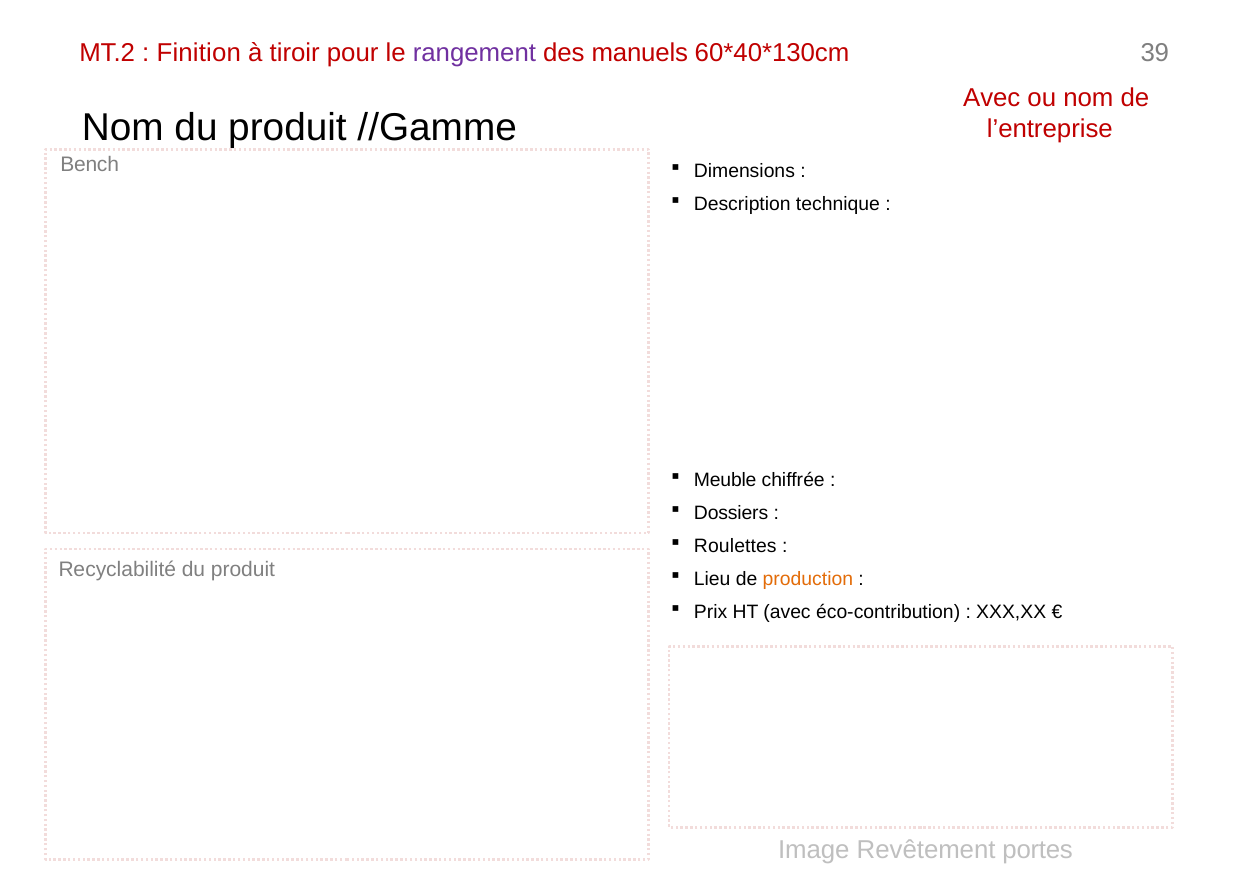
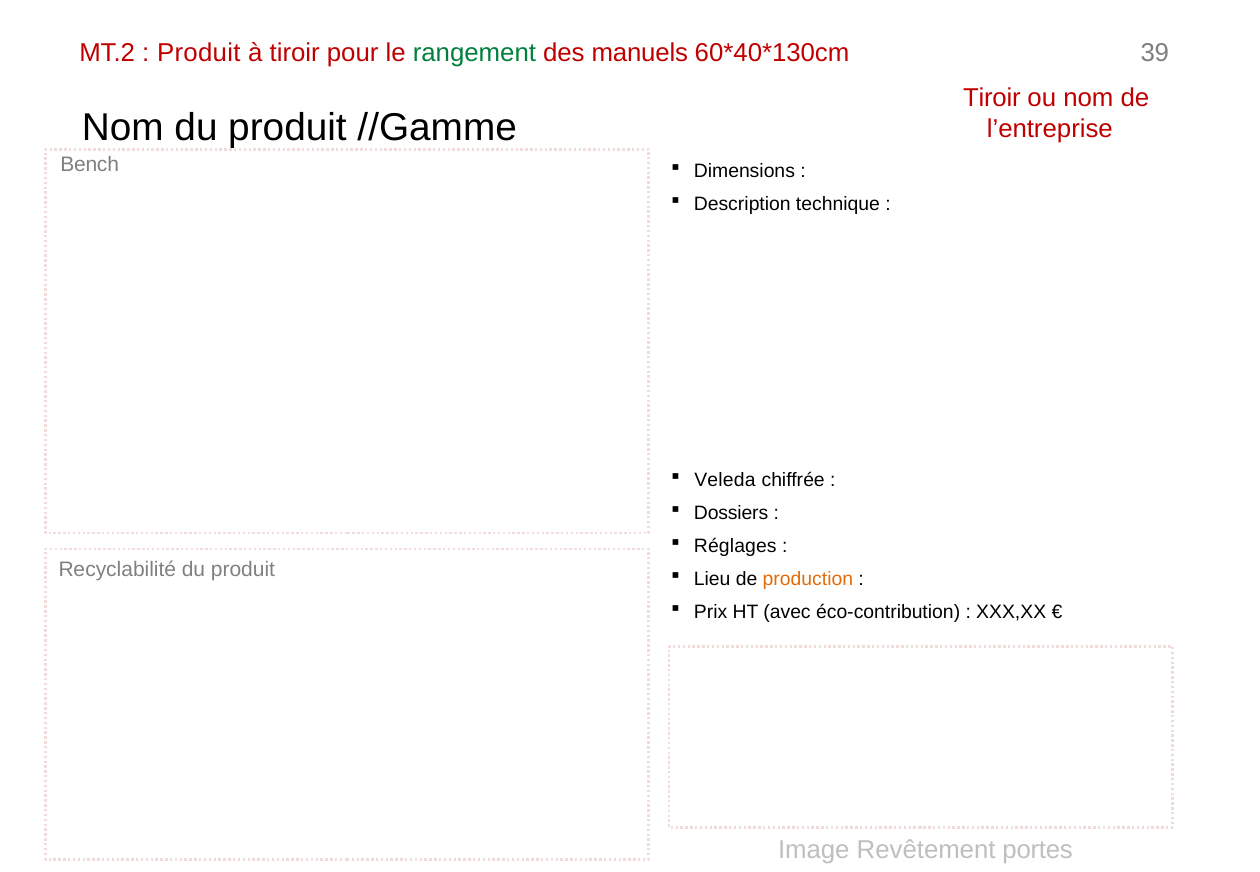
Finition: Finition -> Produit (199, 53)
rangement colour: purple -> green (474, 53)
Avec: Avec -> Tiroir (992, 98)
Meuble: Meuble -> Veleda (725, 480)
Roulettes: Roulettes -> Réglages (735, 546)
